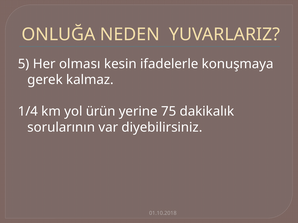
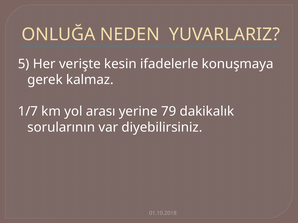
olması: olması -> verişte (80, 64)
1/4: 1/4 -> 1/7 (28, 112)
ürün: ürün -> arası (101, 112)
75: 75 -> 79 (169, 112)
